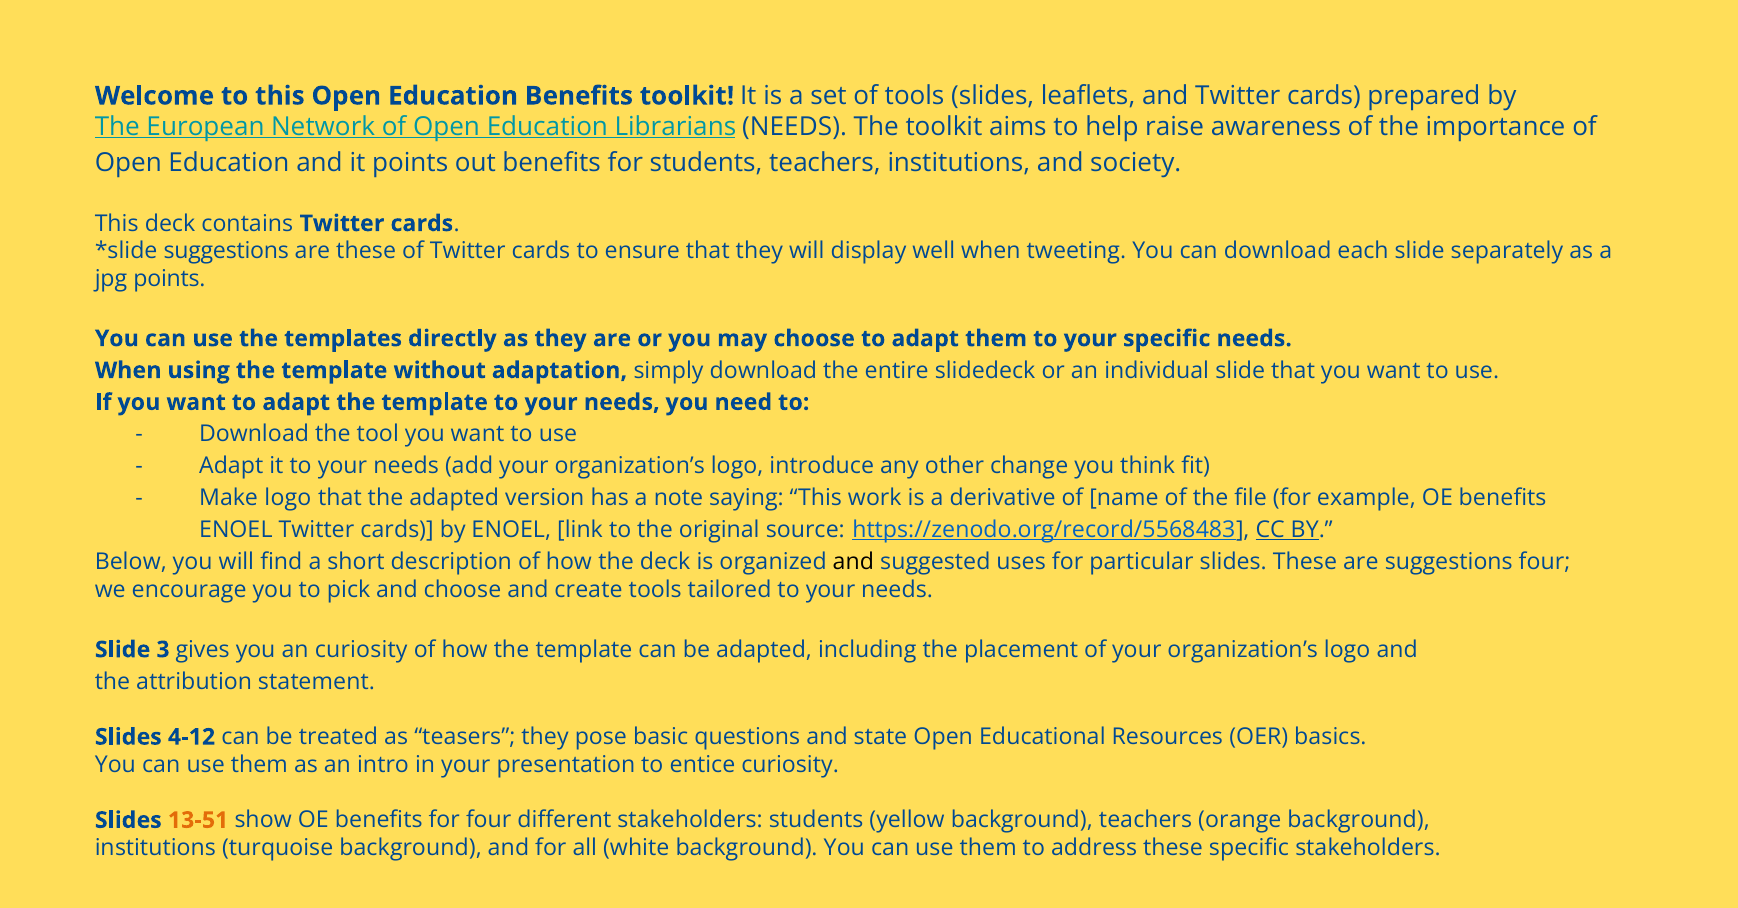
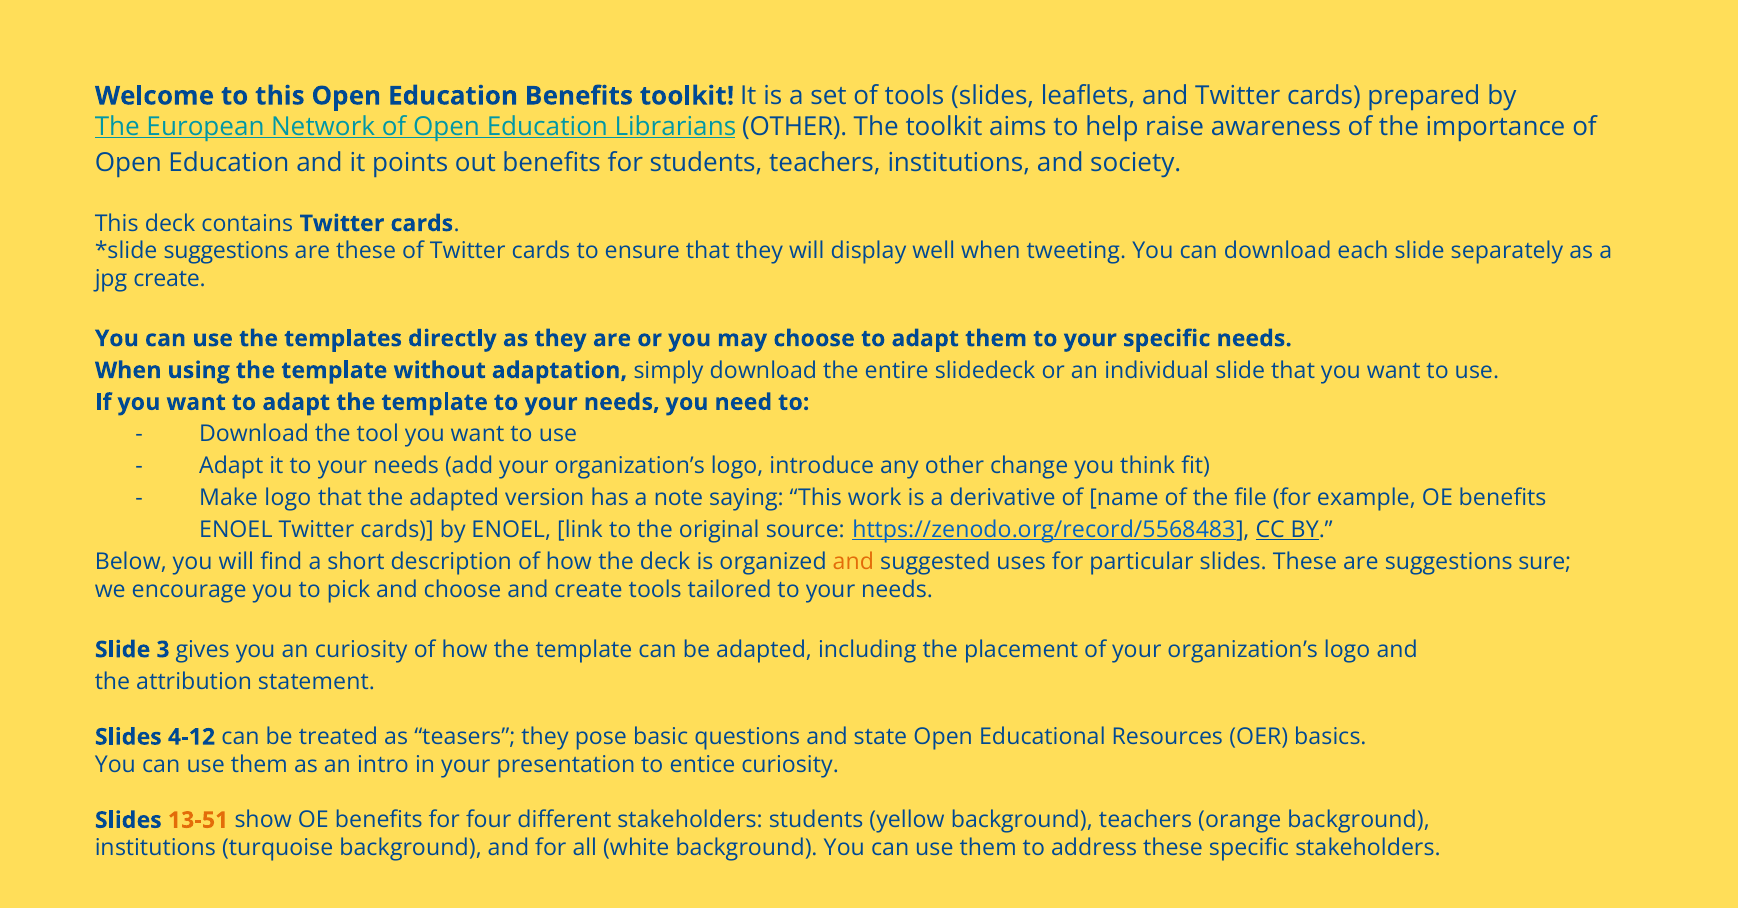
Librarians NEEDS: NEEDS -> OTHER (795, 127)
jpg points: points -> create (170, 279)
and colour: black -> orange (853, 562)
suggestions four: four -> sure (1545, 562)
